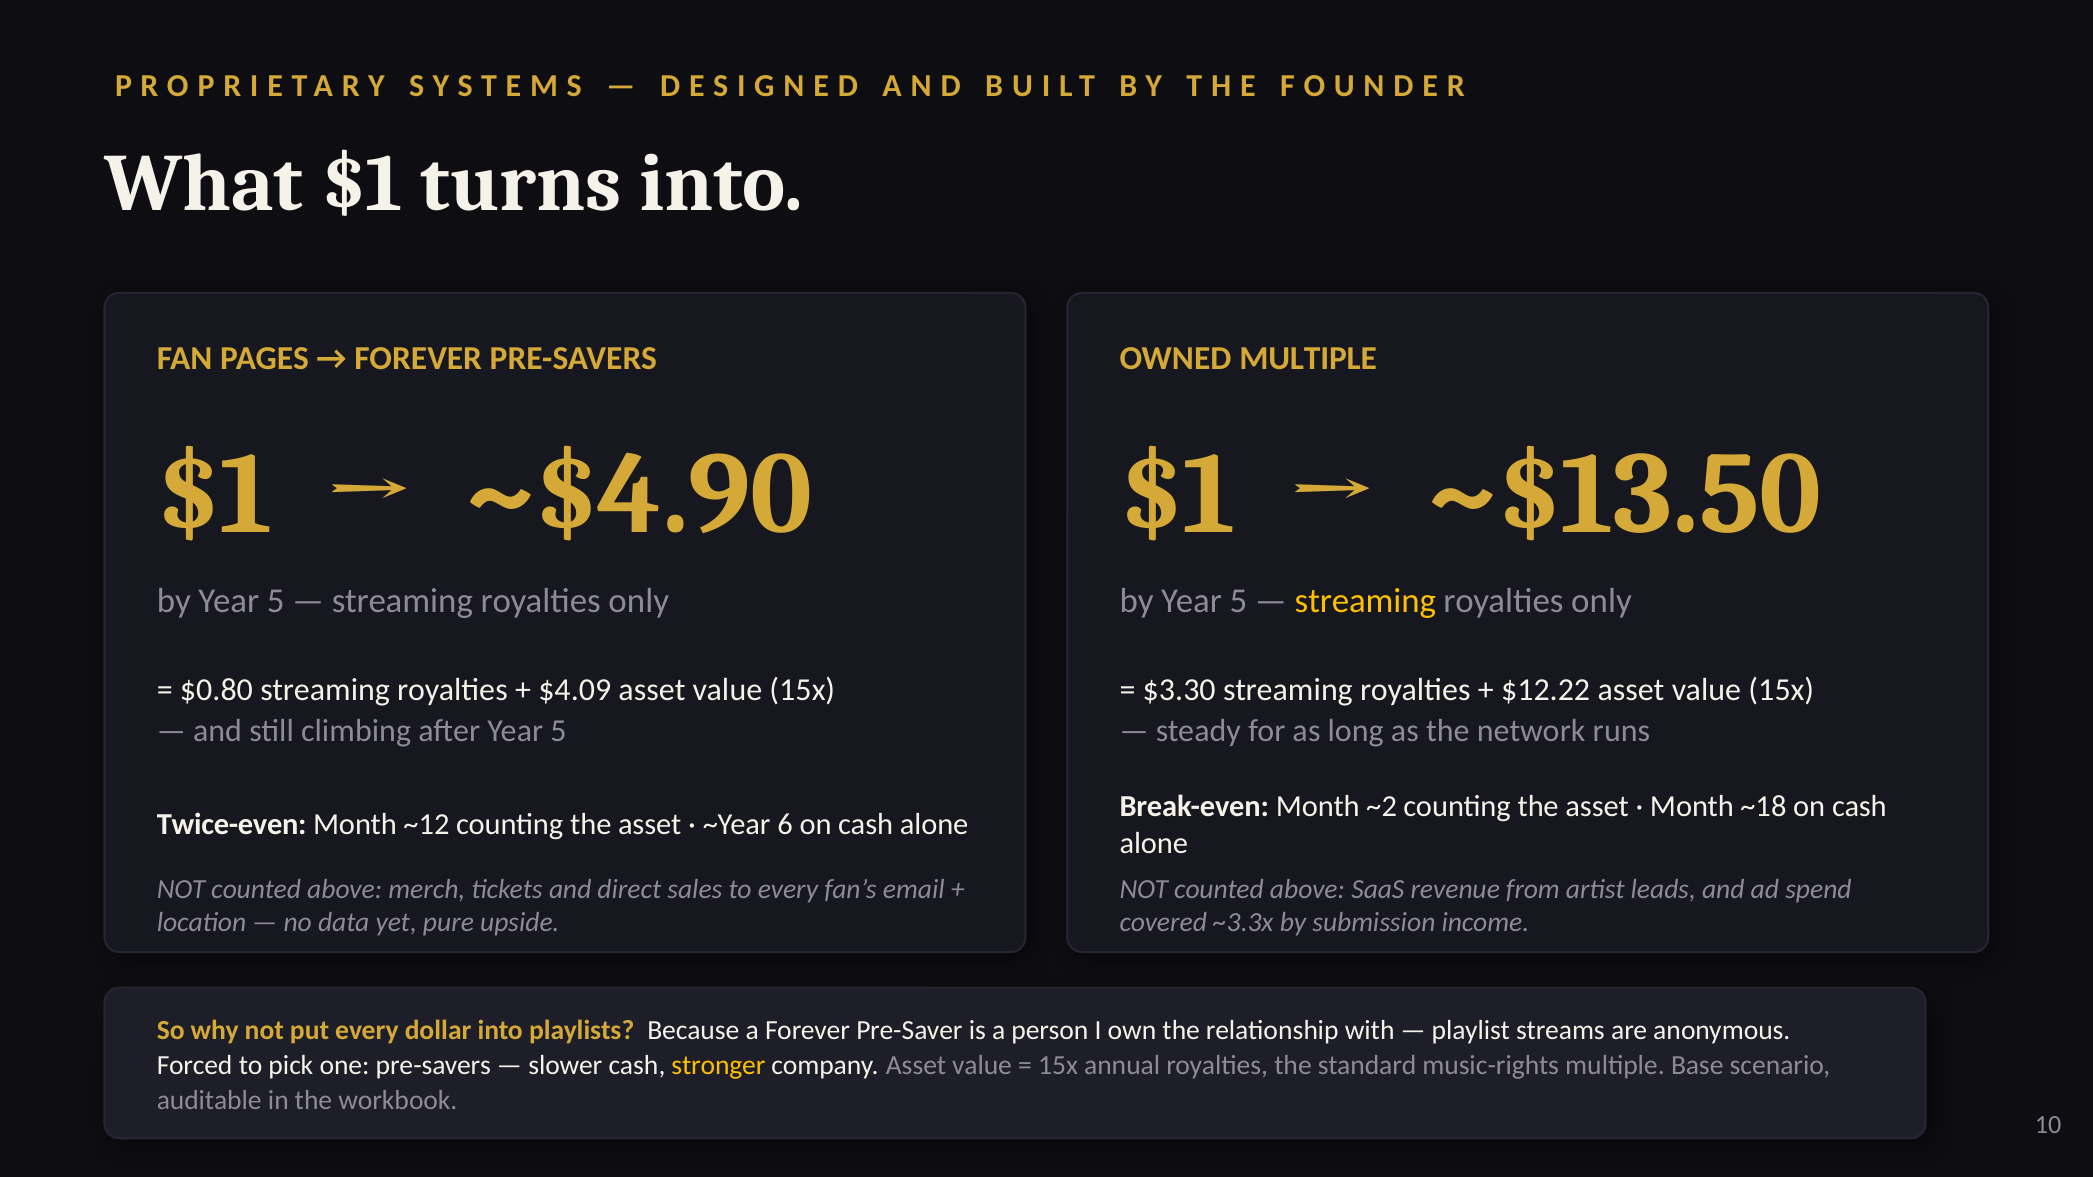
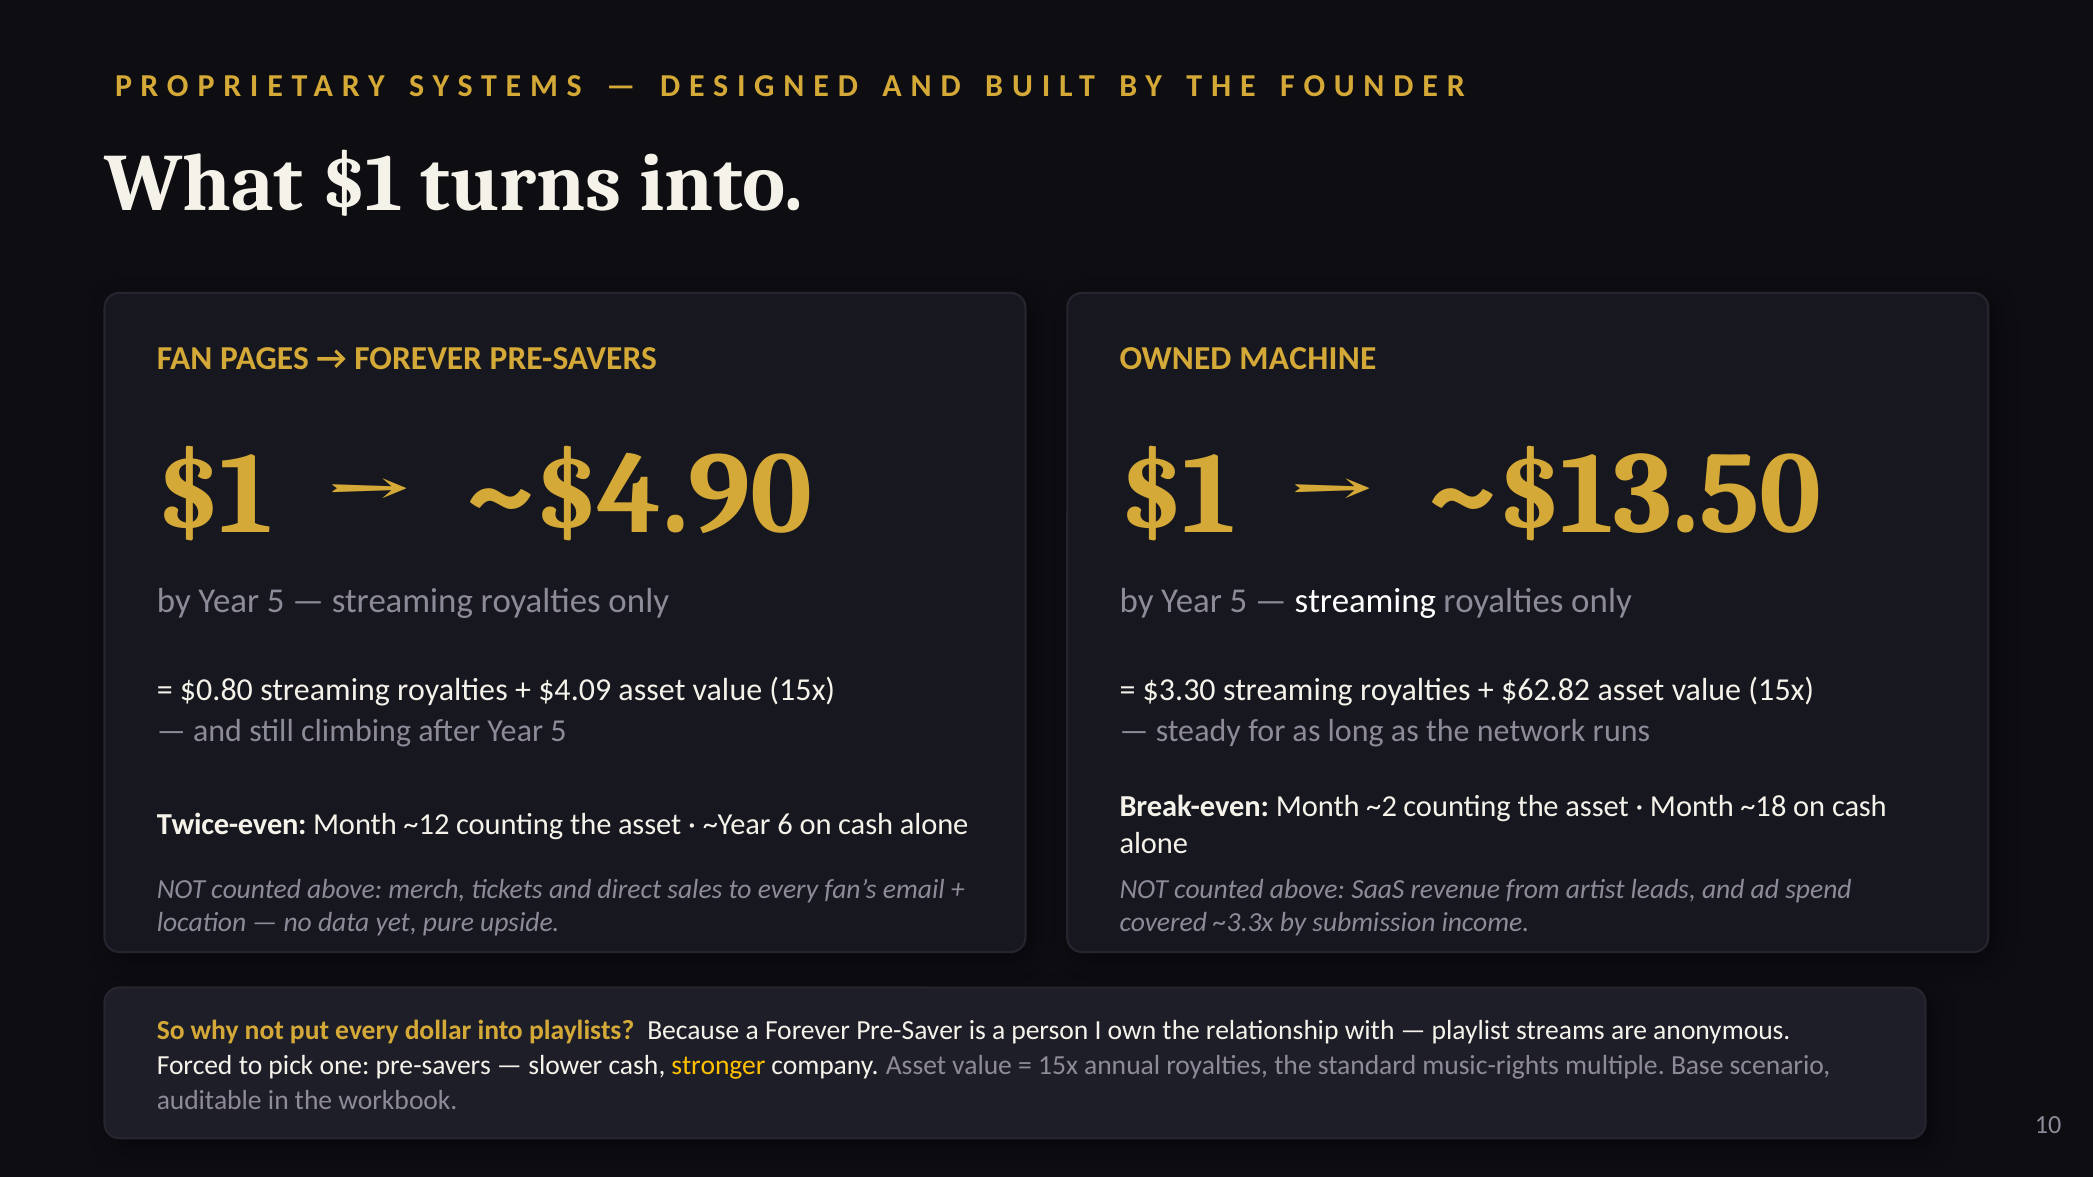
OWNED MULTIPLE: MULTIPLE -> MACHINE (1308, 358)
streaming colour: yellow -> white (1365, 601)
$12.22: $12.22 -> $62.82 (1546, 690)
